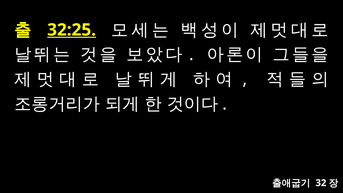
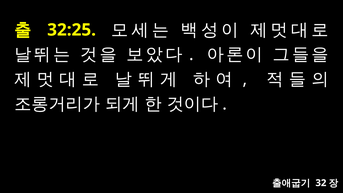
32:25 underline: present -> none (72, 30)
